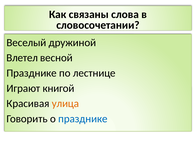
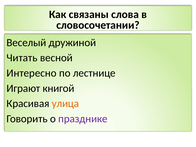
Влетел: Влетел -> Читать (22, 58)
Празднике: Празднике -> Интересно (32, 73)
празднике colour: blue -> purple (83, 119)
